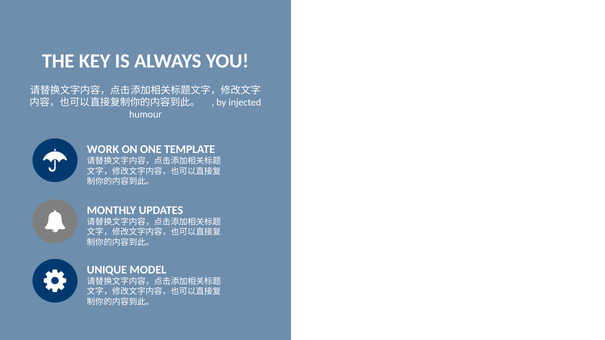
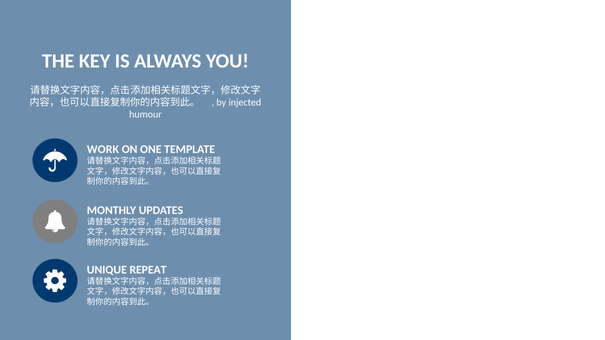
MODEL: MODEL -> REPEAT (148, 270)
